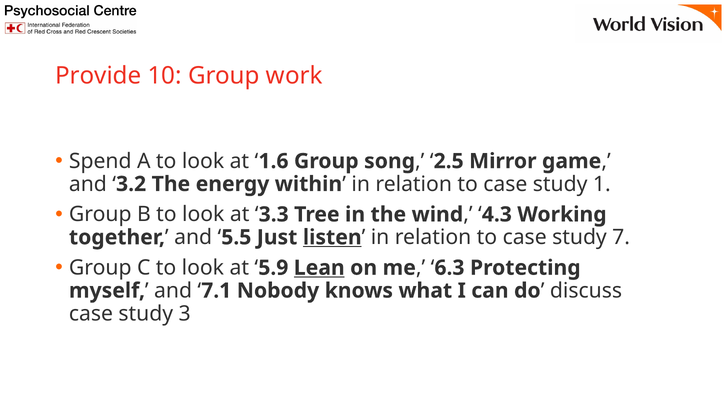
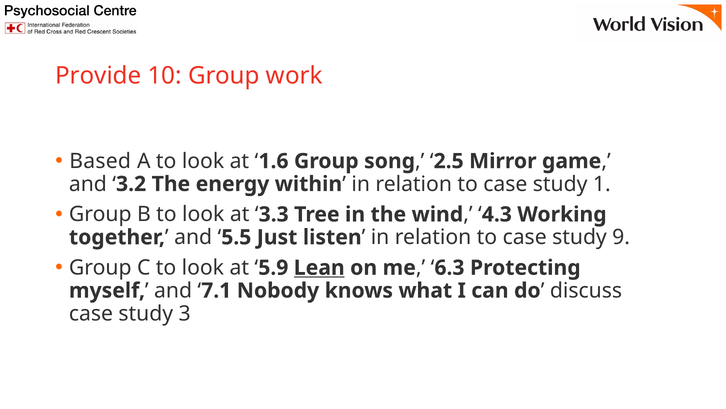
Spend: Spend -> Based (100, 161)
listen underline: present -> none (332, 237)
7: 7 -> 9 (621, 237)
